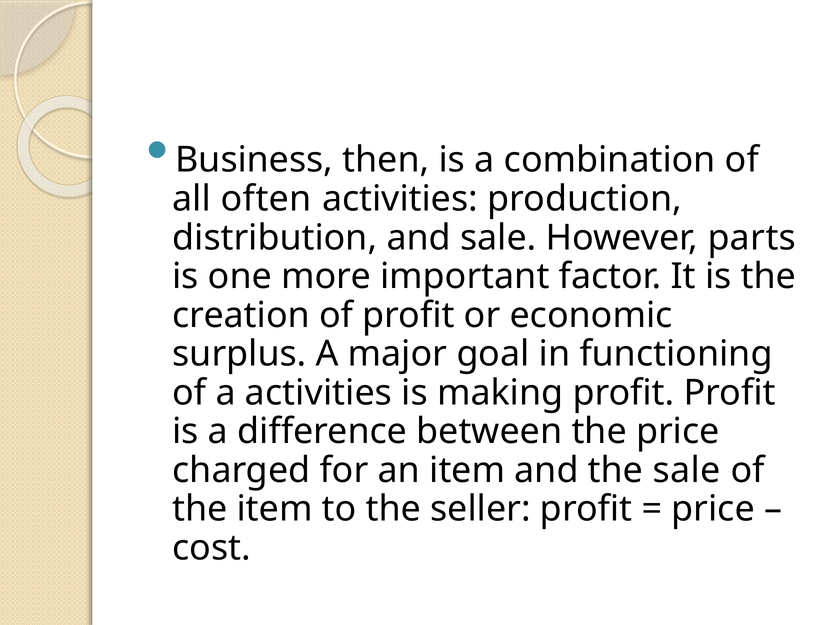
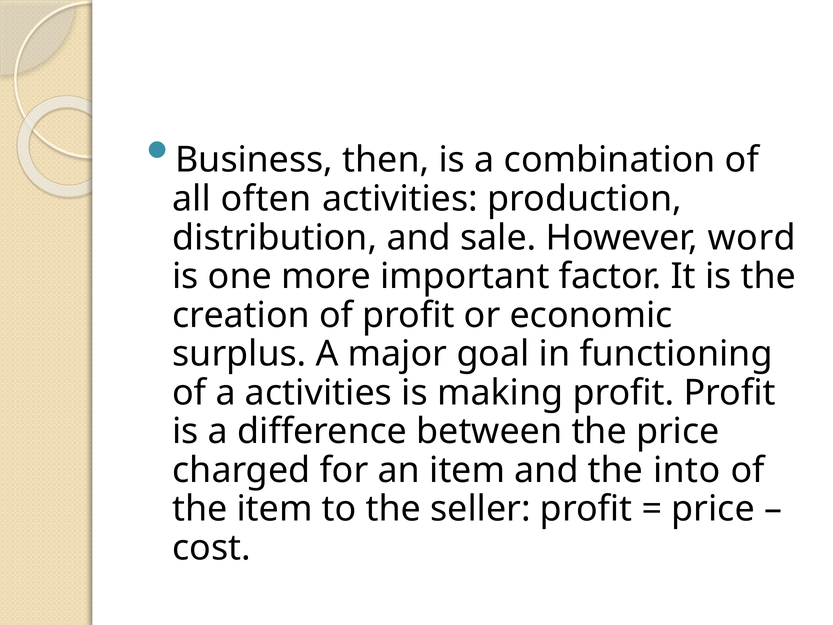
parts: parts -> word (752, 238)
the sale: sale -> into (687, 470)
